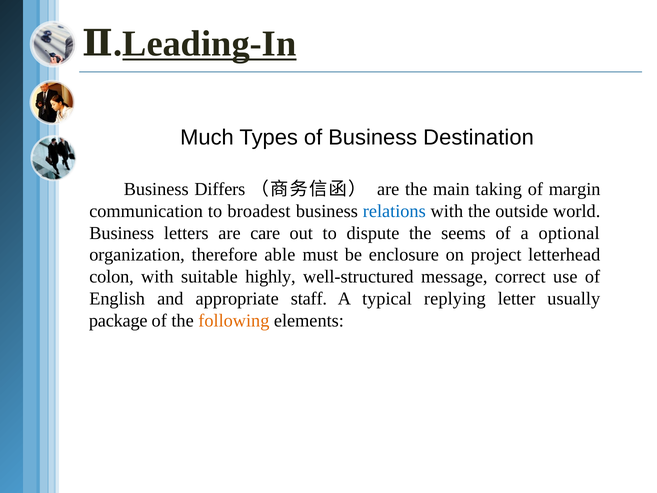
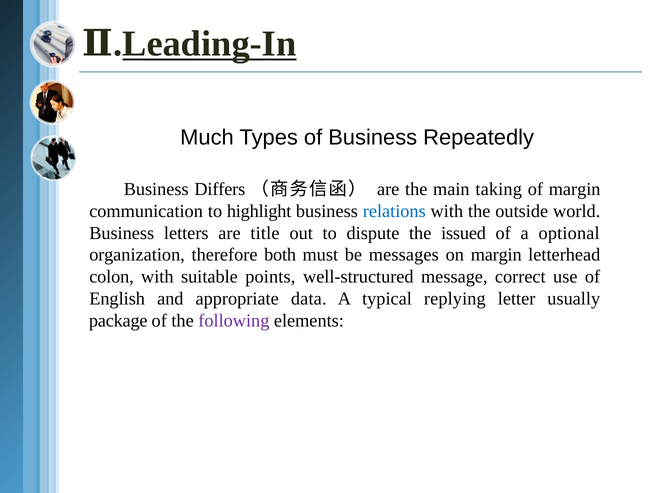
Destination: Destination -> Repeatedly (479, 138)
broadest: broadest -> highlight (259, 211)
care: care -> title (265, 233)
seems: seems -> issued (464, 233)
able: able -> both (280, 255)
enclosure: enclosure -> messages (404, 255)
on project: project -> margin (496, 255)
highly: highly -> points (270, 277)
staff: staff -> data (309, 299)
following colour: orange -> purple (234, 321)
